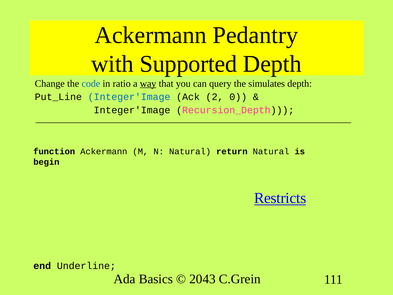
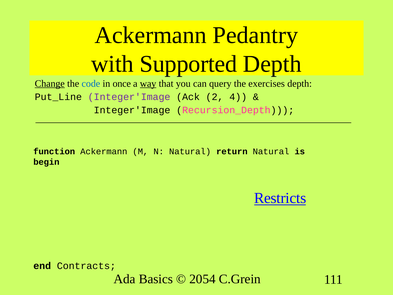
Change underline: none -> present (50, 83)
ratio: ratio -> once (122, 83)
simulates: simulates -> exercises (267, 83)
Integer'Image colour: blue -> purple (129, 97)
0: 0 -> 4 (238, 97)
Underline: Underline -> Contracts (86, 266)
2043: 2043 -> 2054 (203, 279)
